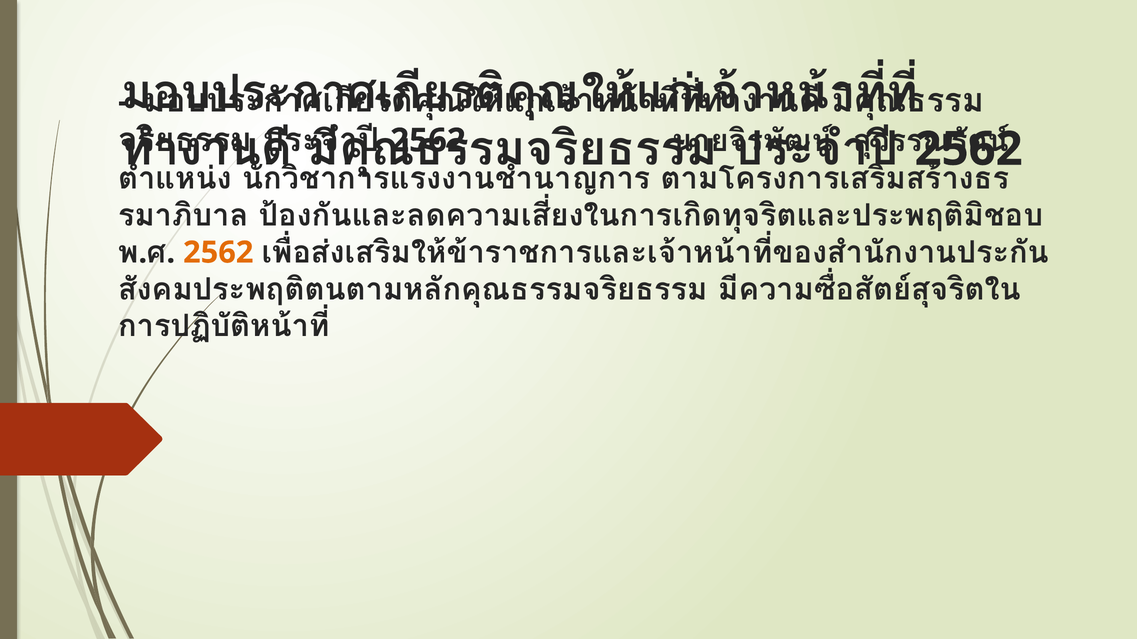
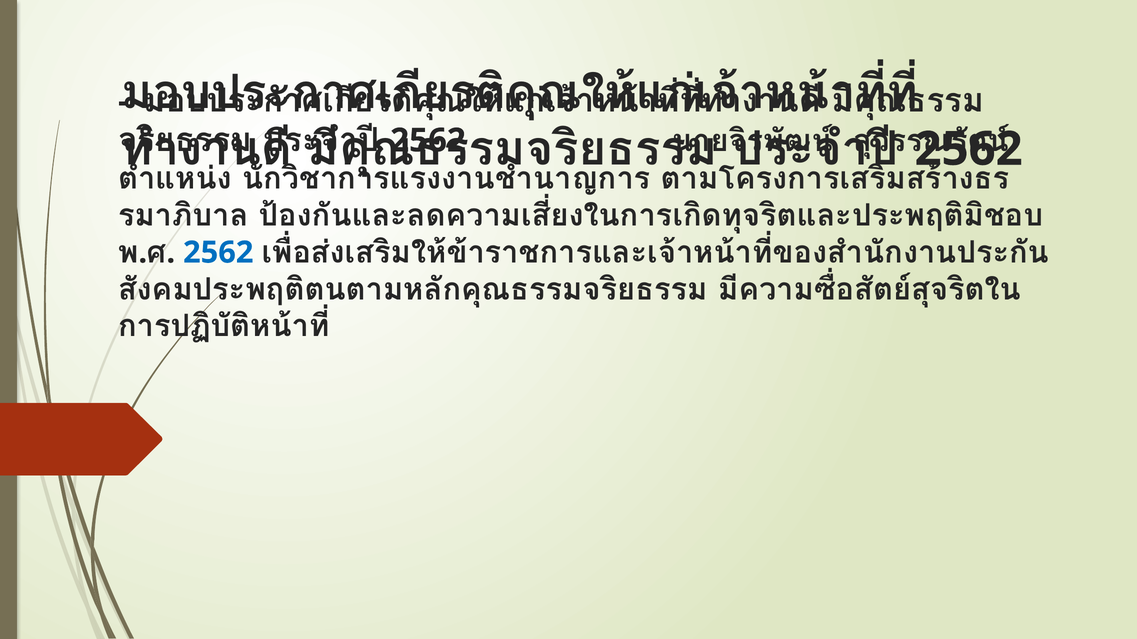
2562 colour: orange -> blue (218, 253)
